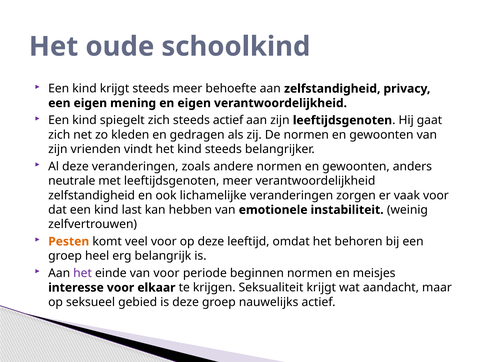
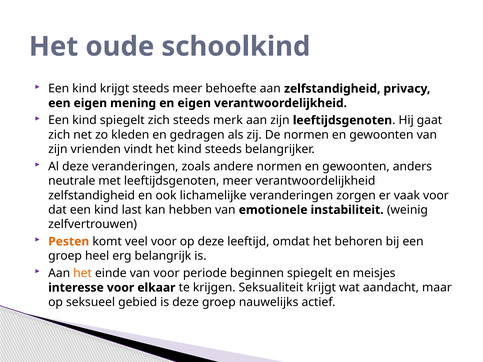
steeds actief: actief -> merk (228, 120)
het colour: purple -> orange (83, 273)
beginnen normen: normen -> spiegelt (310, 273)
